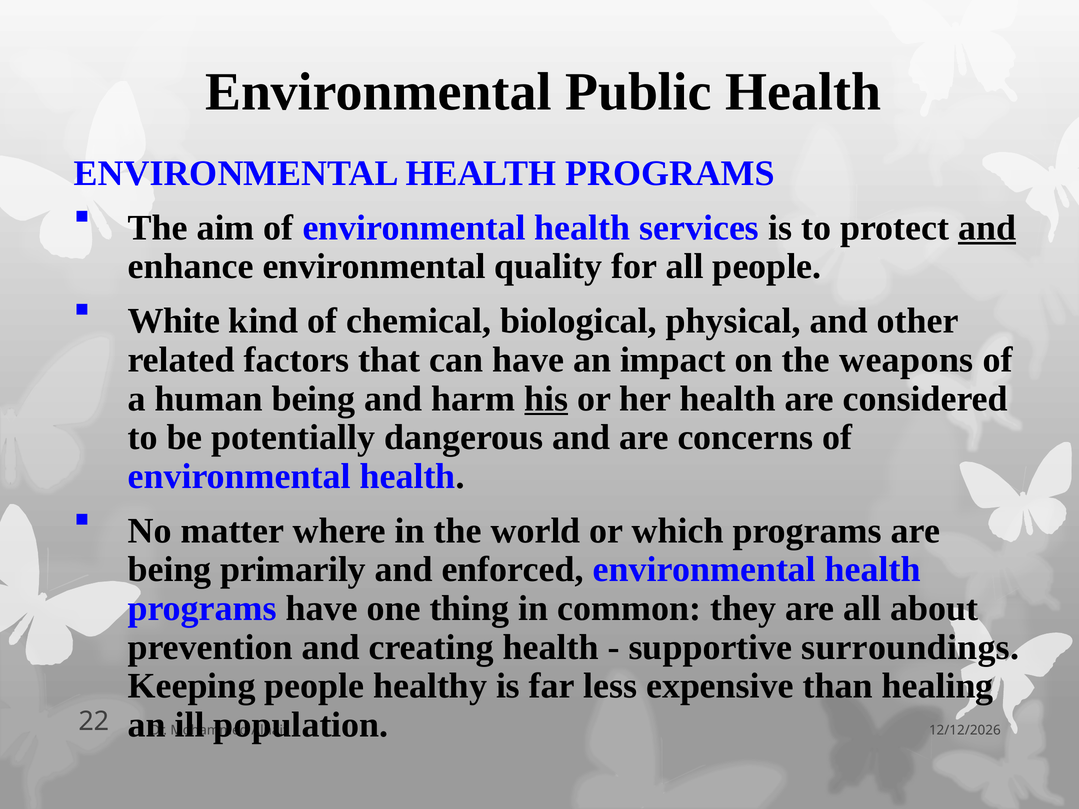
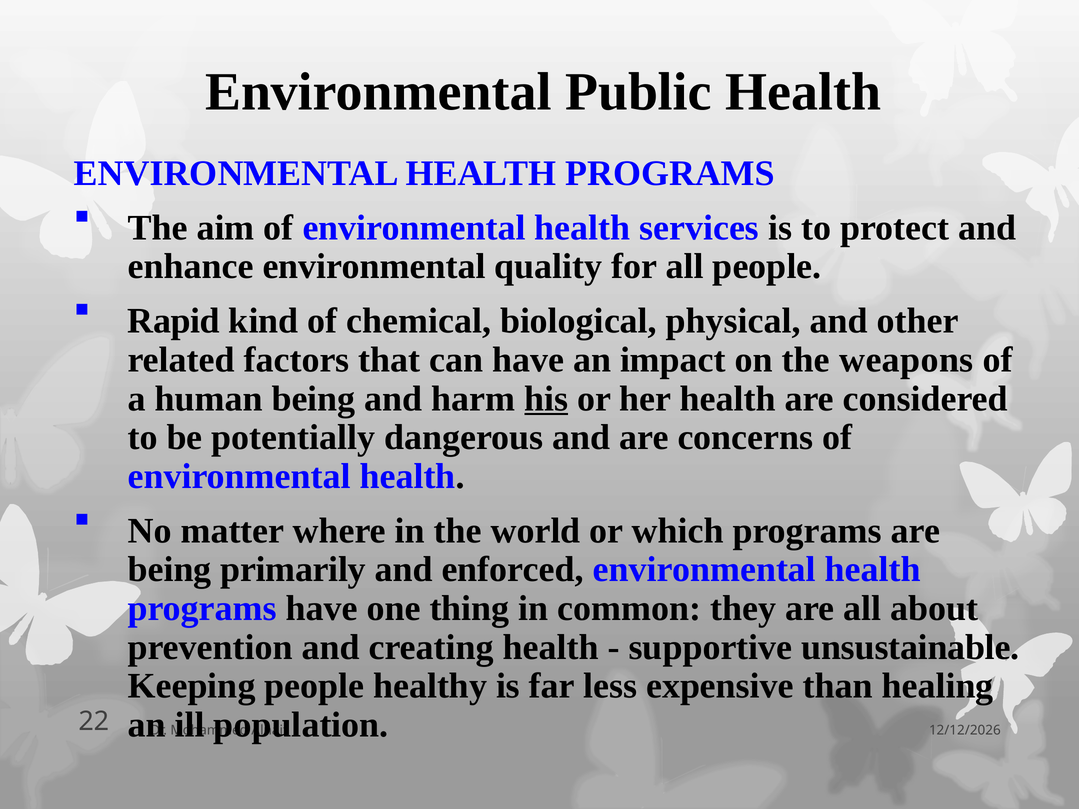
and underline: present -> none (987, 228)
White: White -> Rapid (174, 321)
surroundings: surroundings -> unsustainable (910, 647)
